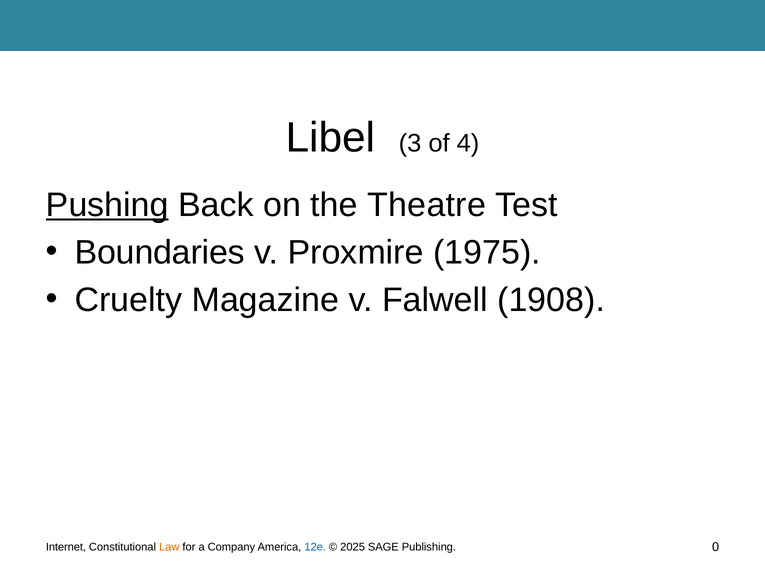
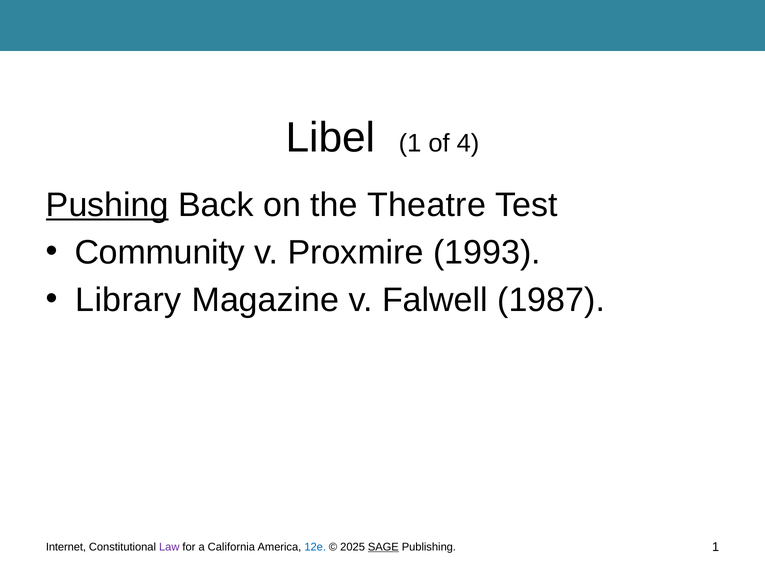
Libel 3: 3 -> 1 (410, 143)
Boundaries: Boundaries -> Community (160, 253)
1975: 1975 -> 1993 (487, 253)
Cruelty: Cruelty -> Library (128, 300)
1908: 1908 -> 1987 (551, 300)
Law colour: orange -> purple (169, 548)
Company: Company -> California (231, 548)
SAGE underline: none -> present (383, 548)
Publishing 0: 0 -> 1 (716, 548)
